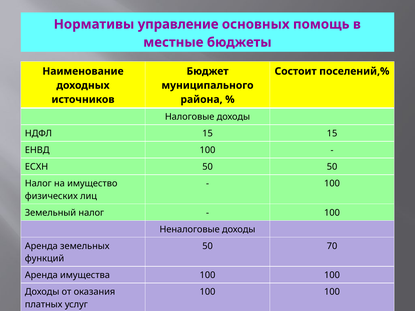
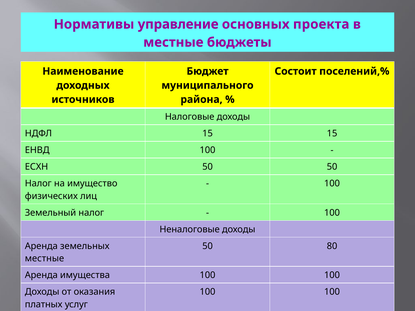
помощь: помощь -> проекта (321, 24)
70: 70 -> 80 (332, 246)
функций: функций -> местные (45, 259)
